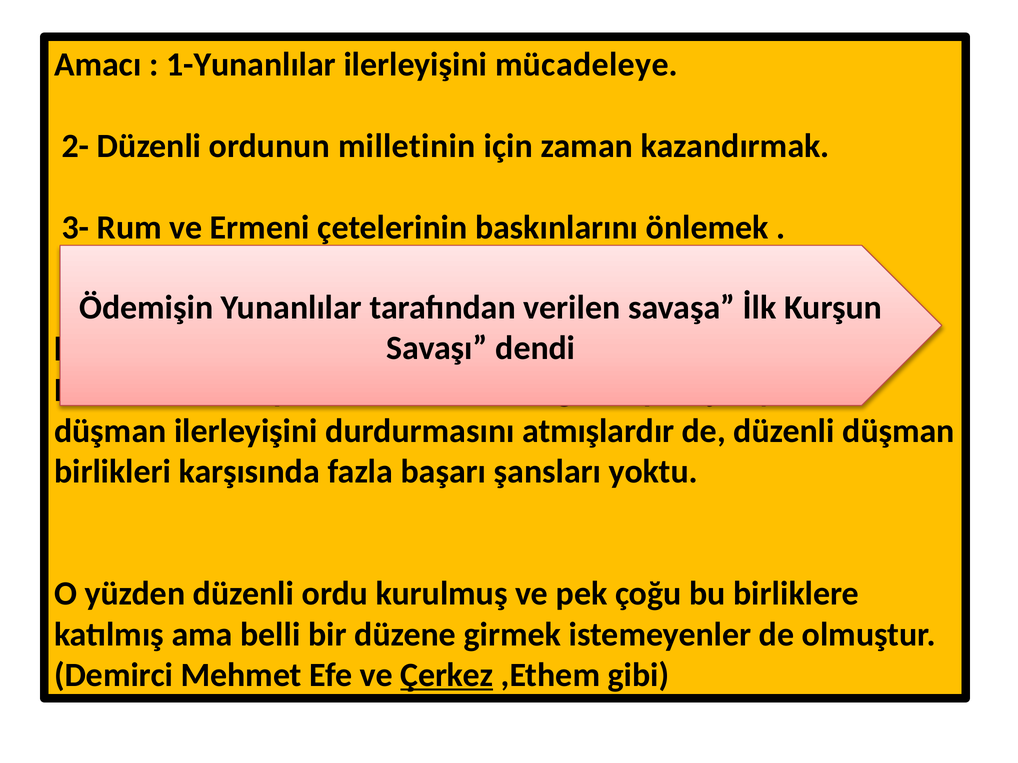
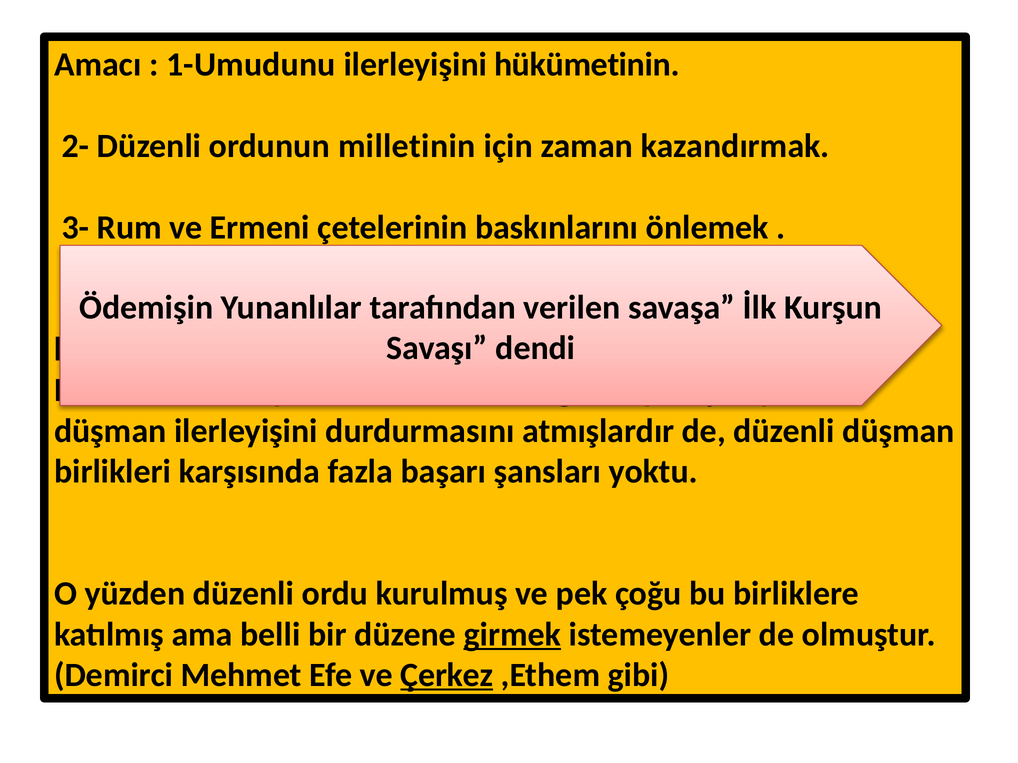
1-Yunanlılar: 1-Yunanlılar -> 1-Umudunu (251, 65)
mücadeleye: mücadeleye -> hükümetinin (587, 65)
girmek underline: none -> present (512, 635)
